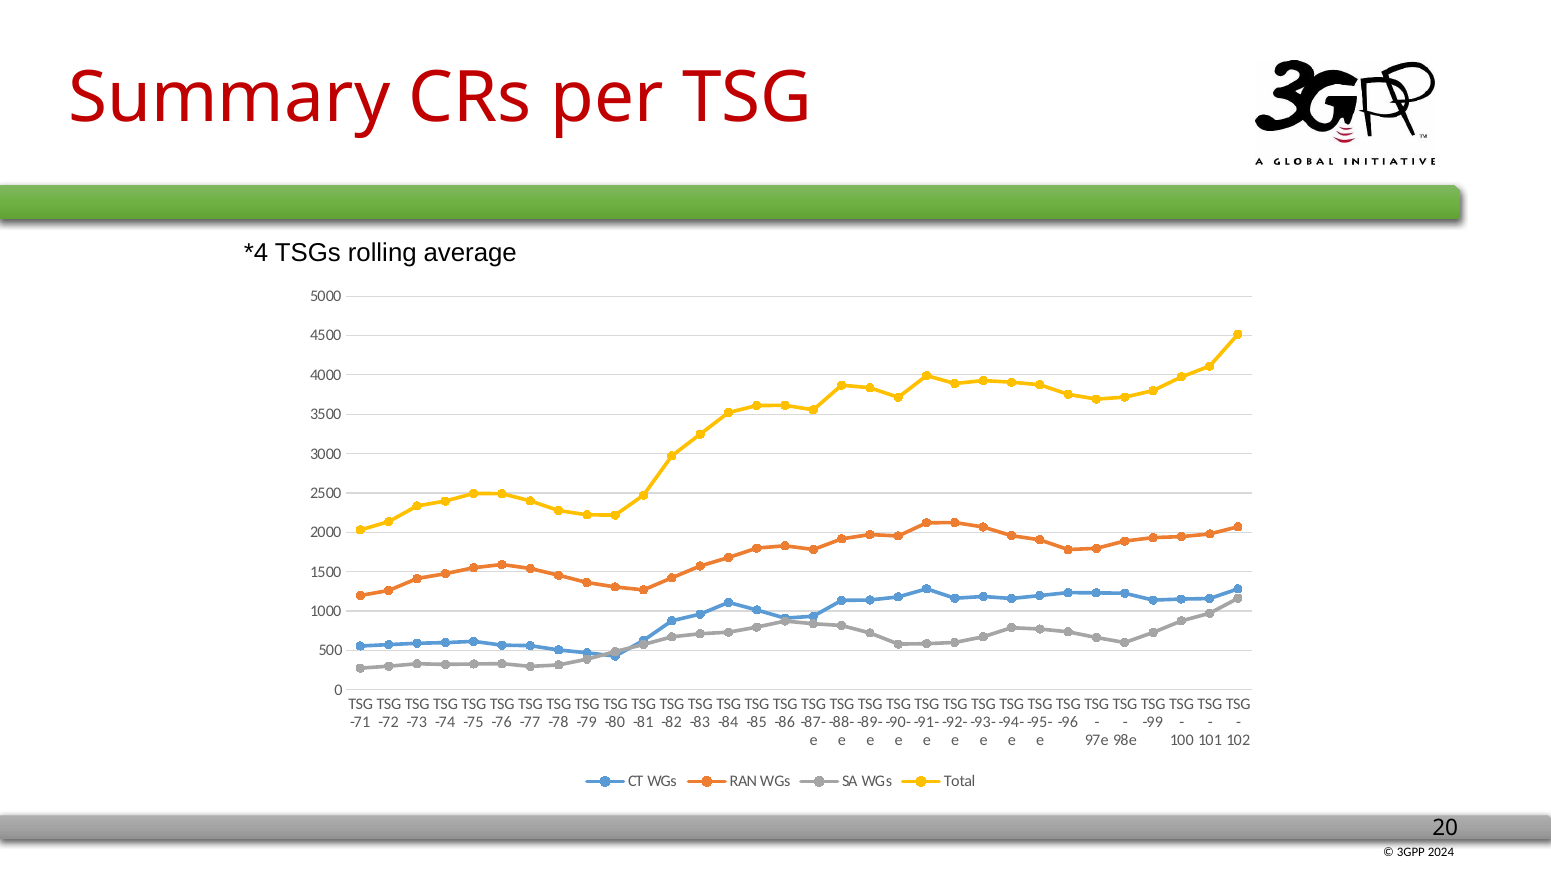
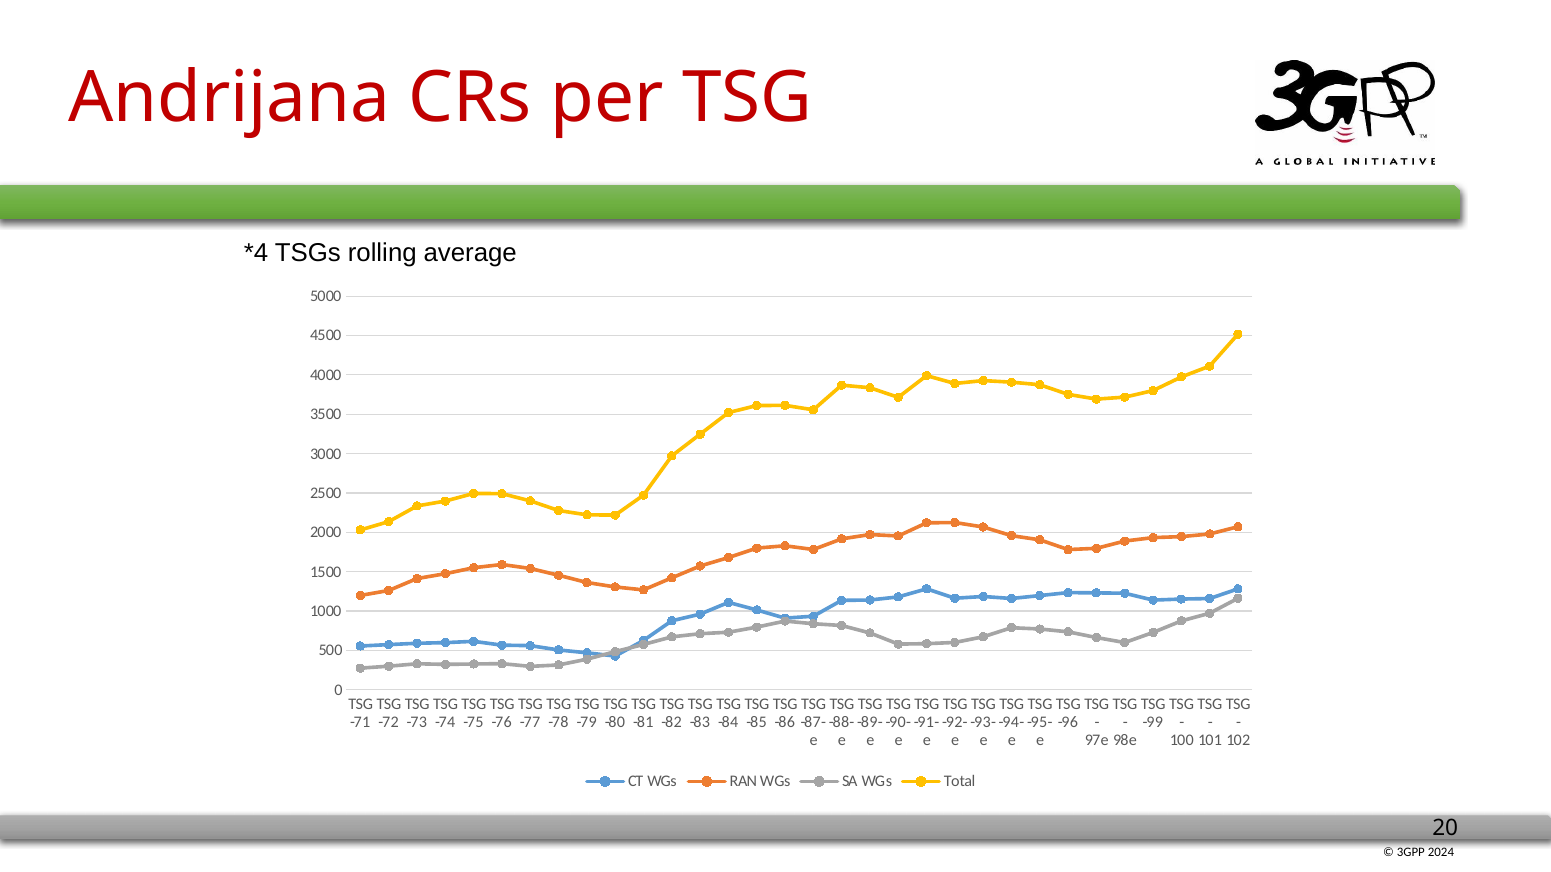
Summary: Summary -> Andrijana (229, 98)
